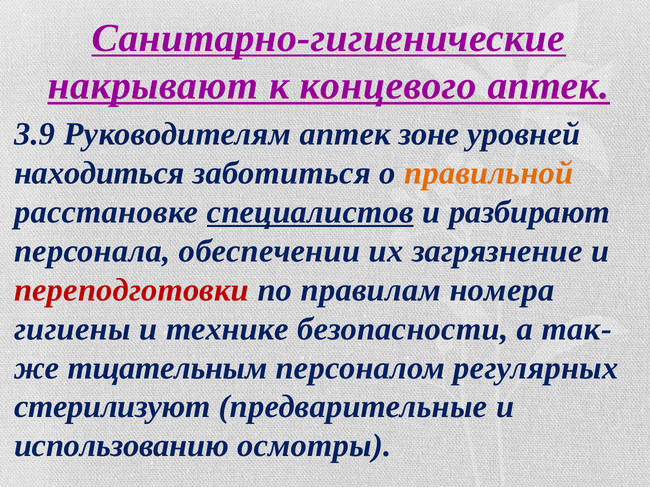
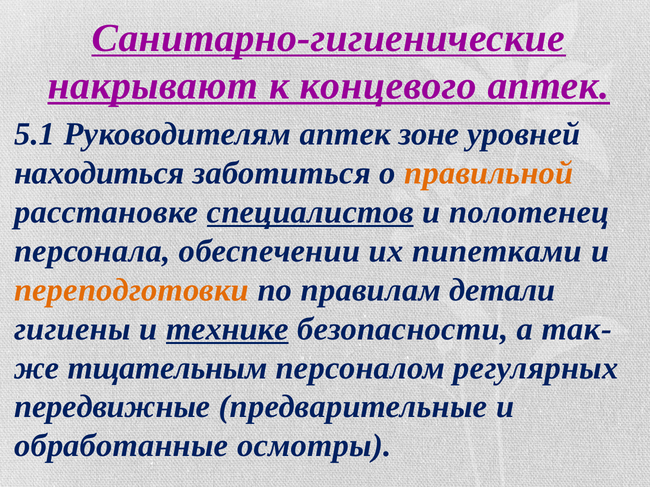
3.9: 3.9 -> 5.1 (35, 134)
разбирают: разбирают -> полотенец (529, 212)
загрязнение: загрязнение -> пипетками (497, 251)
переподготовки colour: red -> orange (132, 290)
номера: номера -> детали (502, 290)
технике underline: none -> present (227, 329)
стерилизуют: стерилизуют -> передвижные (112, 407)
использованию: использованию -> обработанные (121, 446)
